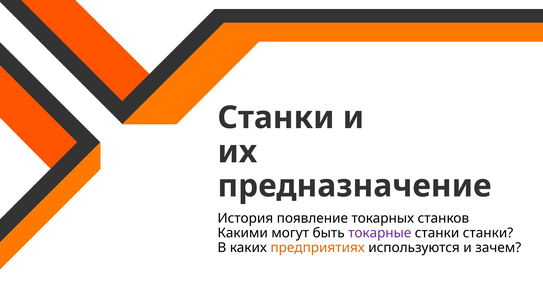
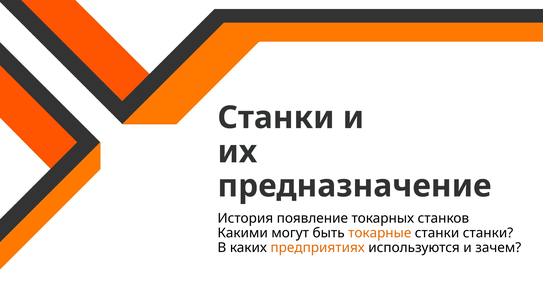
токарные colour: purple -> orange (380, 233)
